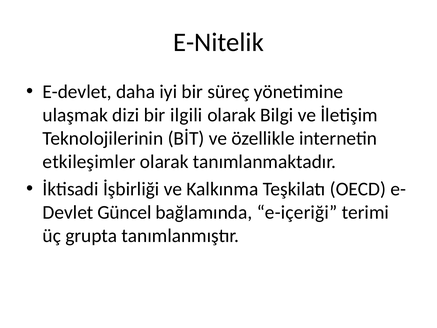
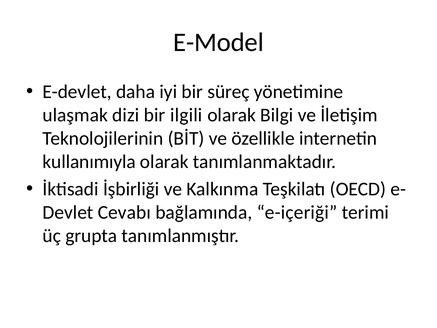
E-Nitelik: E-Nitelik -> E-Model (218, 42)
etkileşimler: etkileşimler -> kullanımıyla (89, 162)
Güncel: Güncel -> Cevabı (124, 212)
